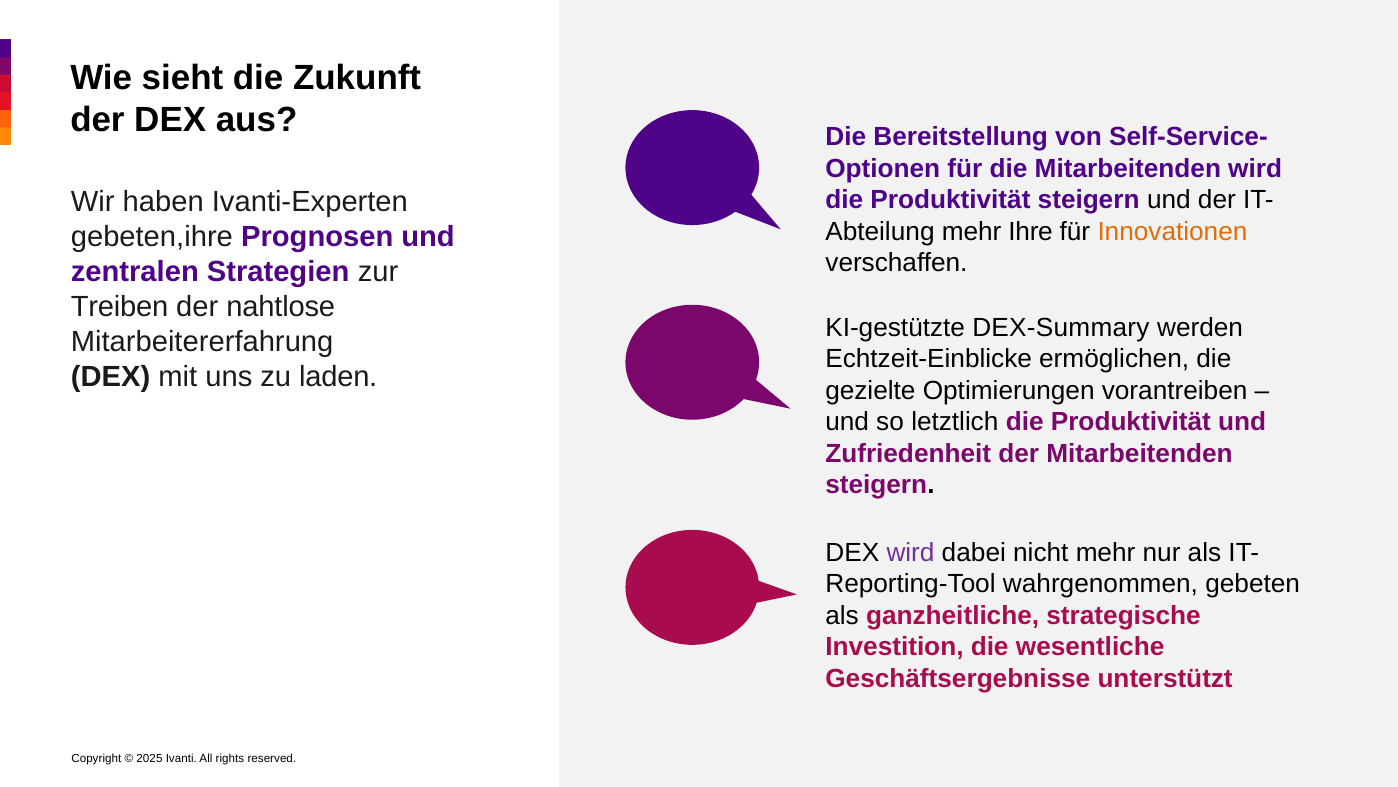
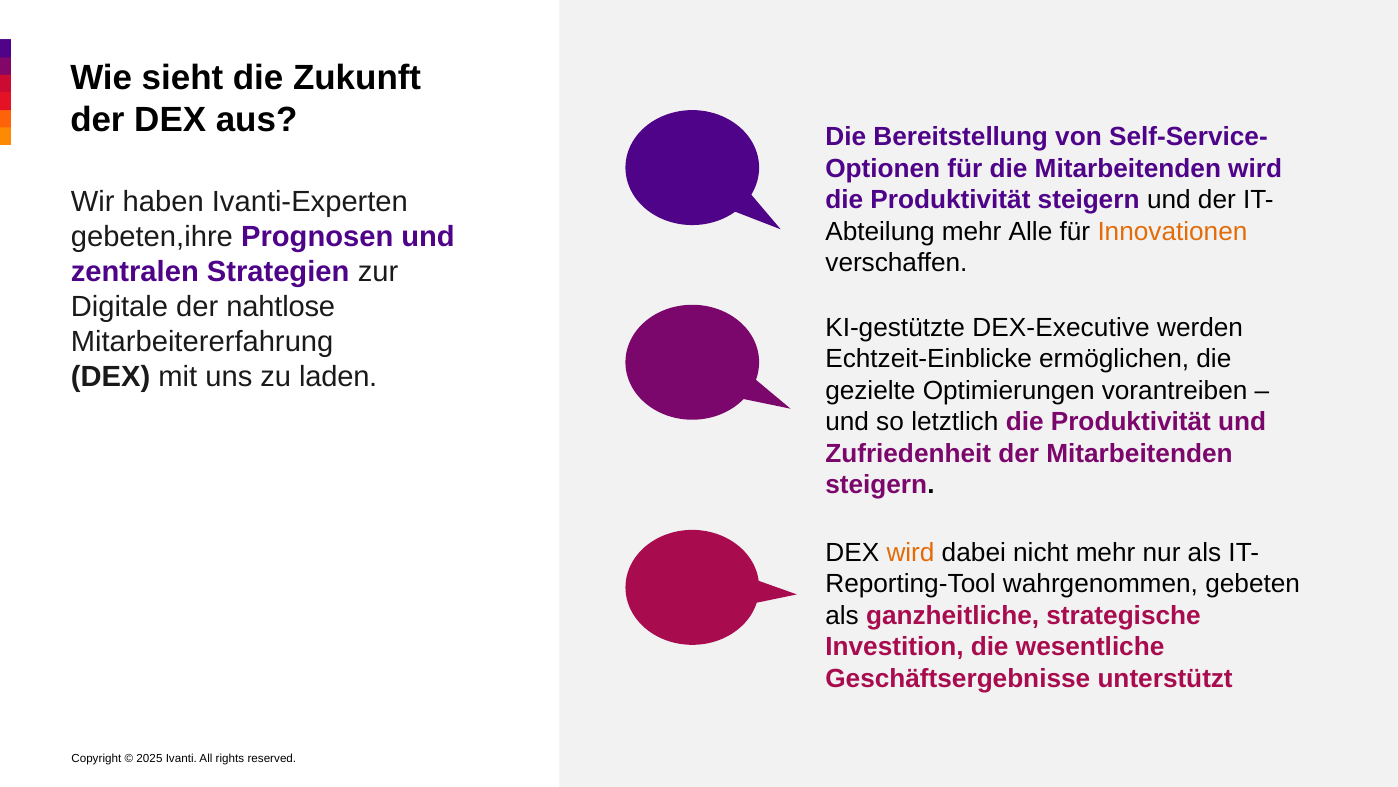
Ihre: Ihre -> Alle (1031, 232)
Treiben: Treiben -> Digitale (120, 307)
DEX-Summary: DEX-Summary -> DEX-Executive (1061, 327)
wird colour: purple -> orange (911, 552)
